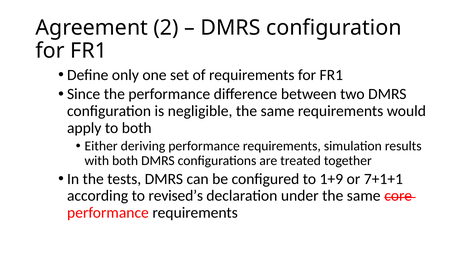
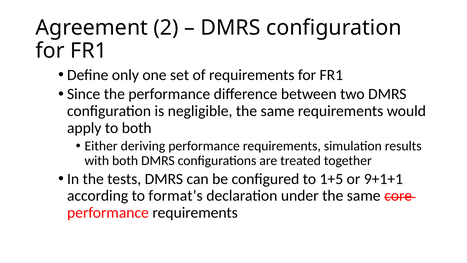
1+9: 1+9 -> 1+5 (331, 179)
7+1+1: 7+1+1 -> 9+1+1 (383, 179)
revised’s: revised’s -> format’s (176, 196)
